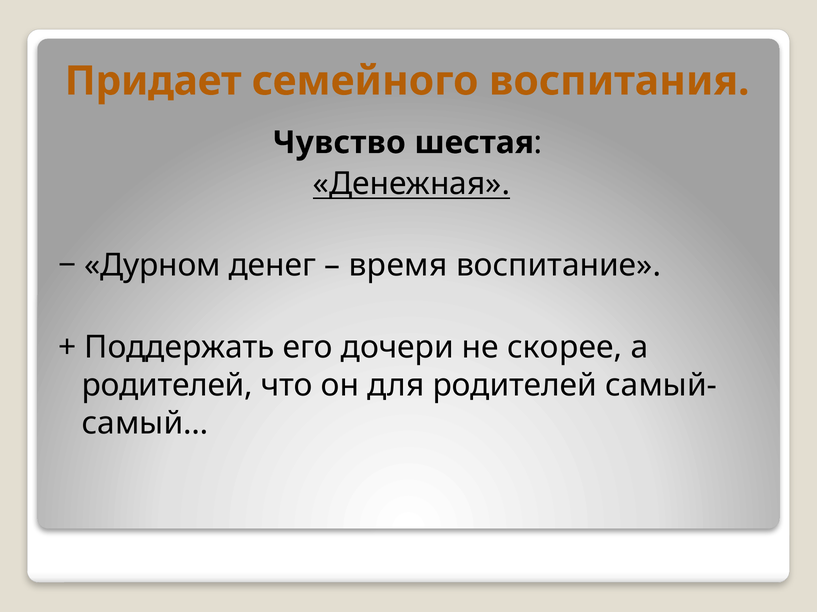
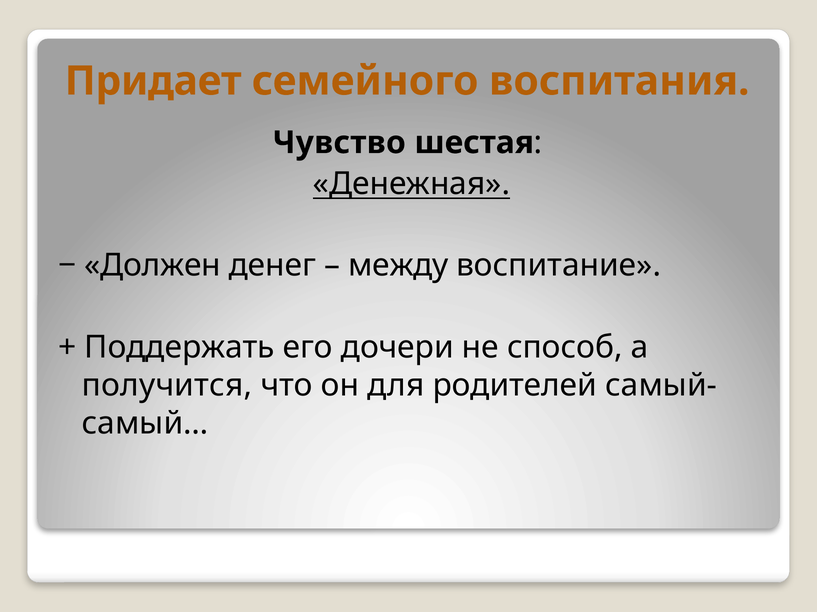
Дурном: Дурном -> Должен (153, 266)
время: время -> между (398, 266)
скорее: скорее -> способ (565, 348)
родителей: родителей -> получится (167, 386)
